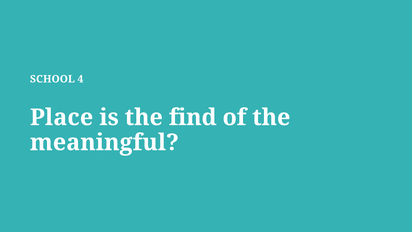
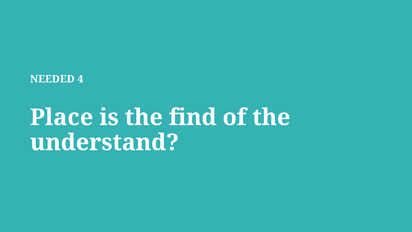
SCHOOL: SCHOOL -> NEEDED (52, 79)
meaningful: meaningful -> understand (104, 142)
